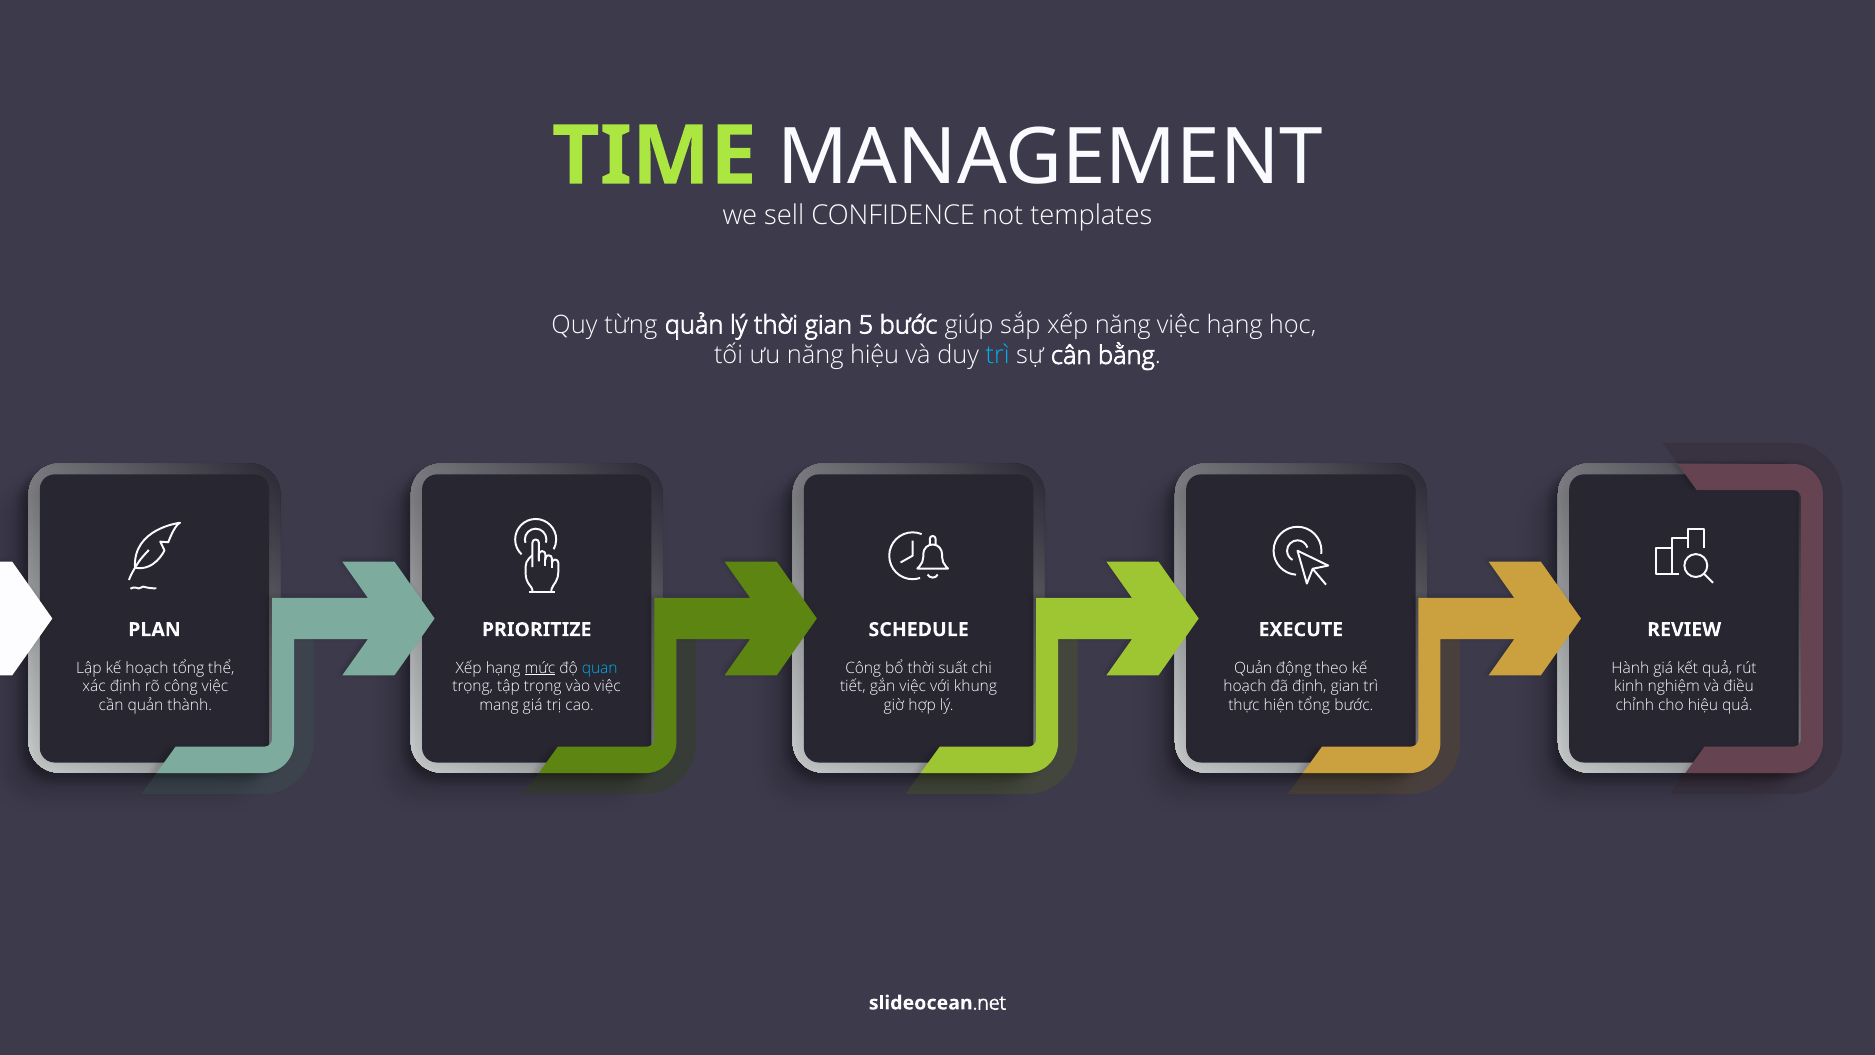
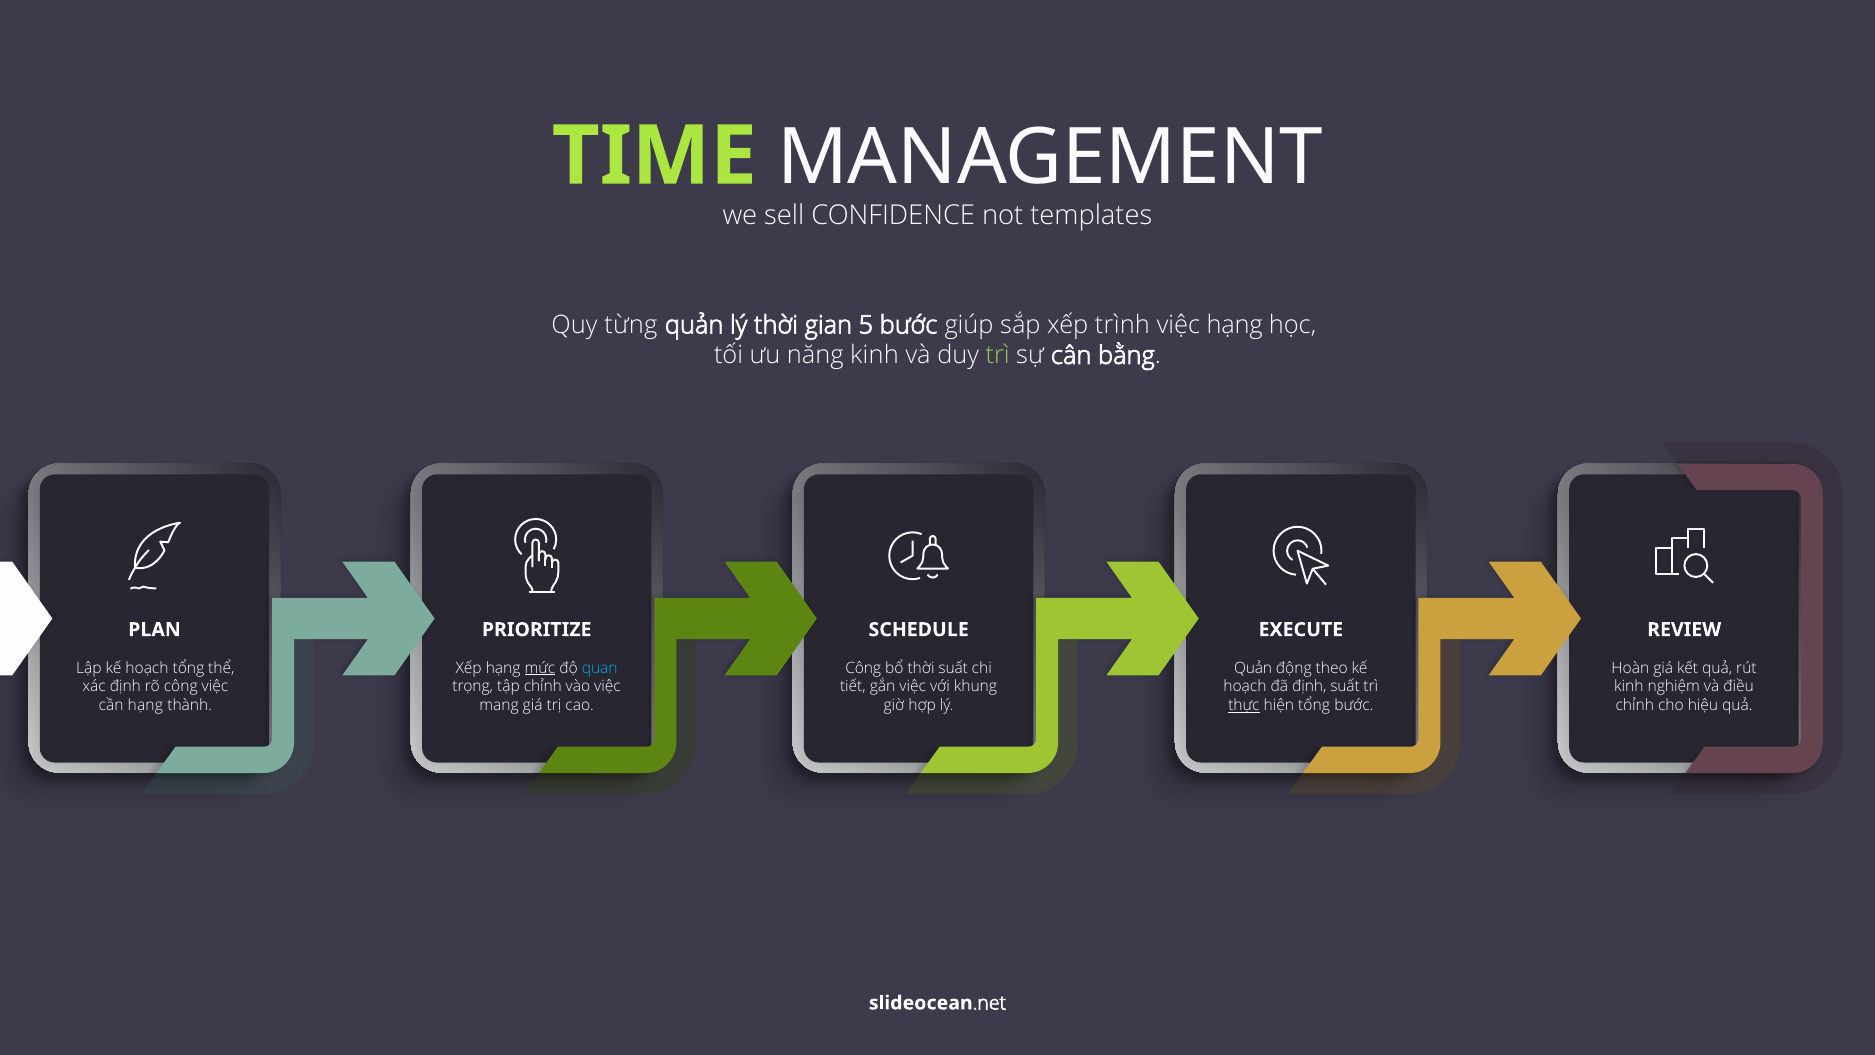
xếp năng: năng -> trình (1122, 325)
năng hiệu: hiệu -> kinh (874, 355)
trì colour: light blue -> light green (998, 355)
Hành: Hành -> Hoàn (1630, 668)
tập trọng: trọng -> chỉnh (543, 686)
định gian: gian -> suất (1345, 686)
cần quản: quản -> hạng (145, 705)
thực underline: none -> present (1244, 705)
